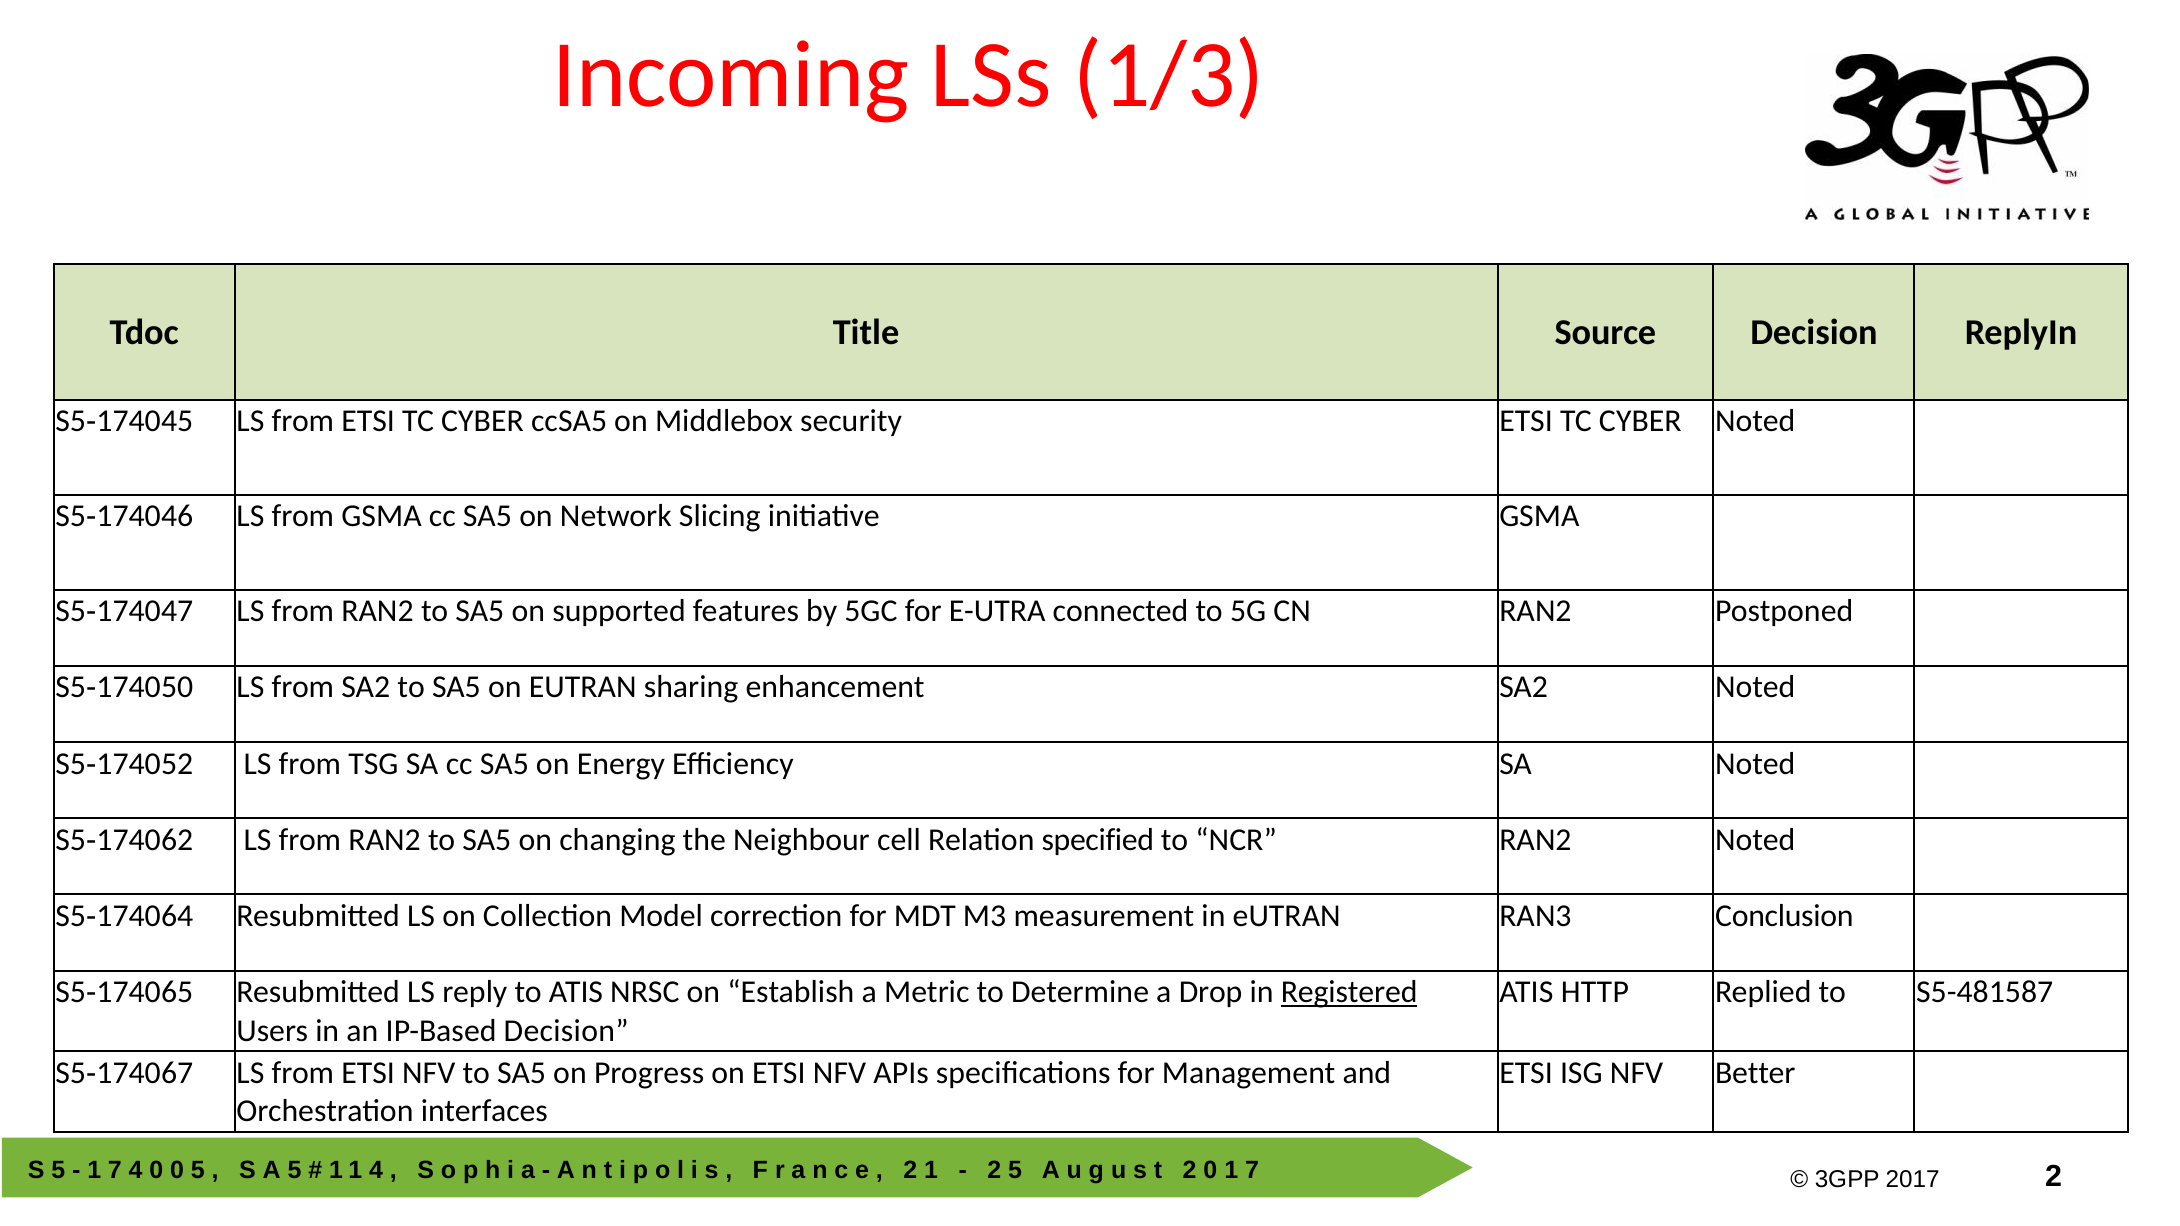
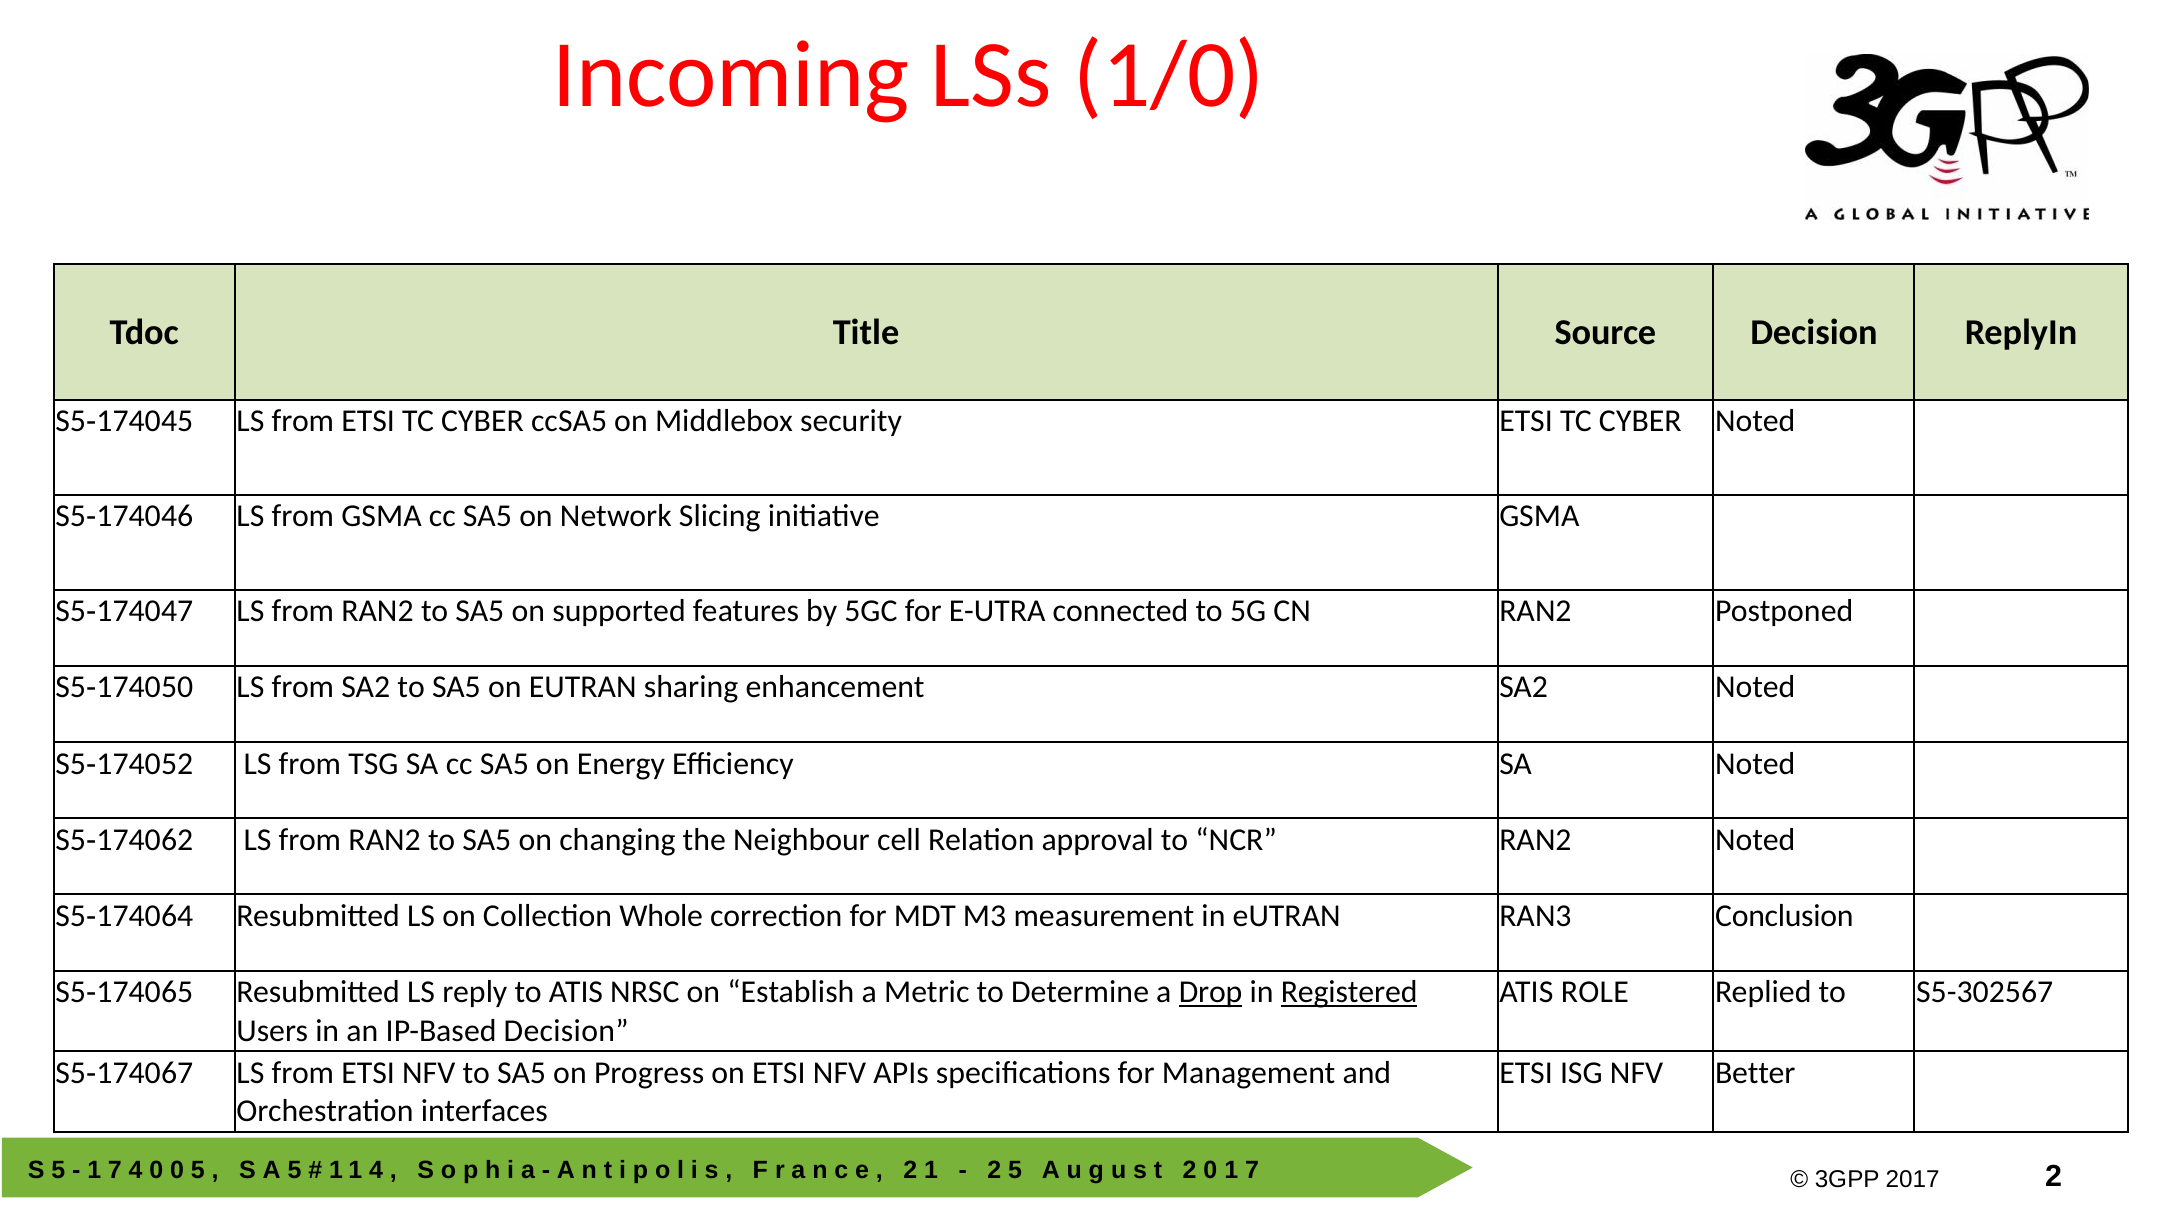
1/3: 1/3 -> 1/0 (1169, 75)
specified: specified -> approval (1098, 840)
Model: Model -> Whole (661, 916)
HTTP: HTTP -> ROLE (1595, 992)
S5-481587: S5-481587 -> S5-302567 (1985, 992)
Drop underline: none -> present (1211, 992)
